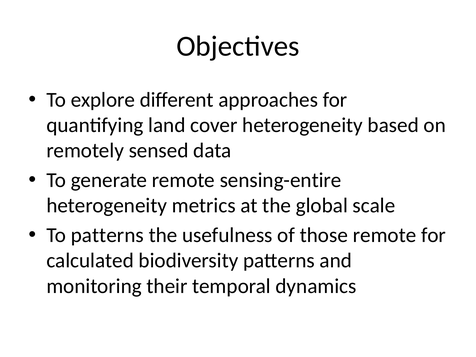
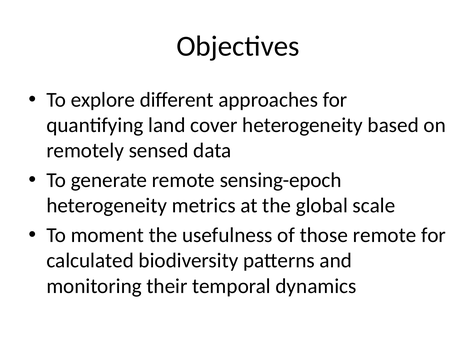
sensing-entire: sensing-entire -> sensing-epoch (281, 180)
To patterns: patterns -> moment (107, 235)
